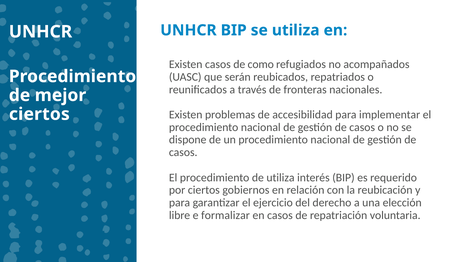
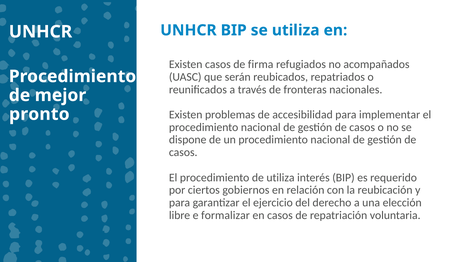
como: como -> firma (261, 64)
ciertos: ciertos -> pronto (39, 114)
